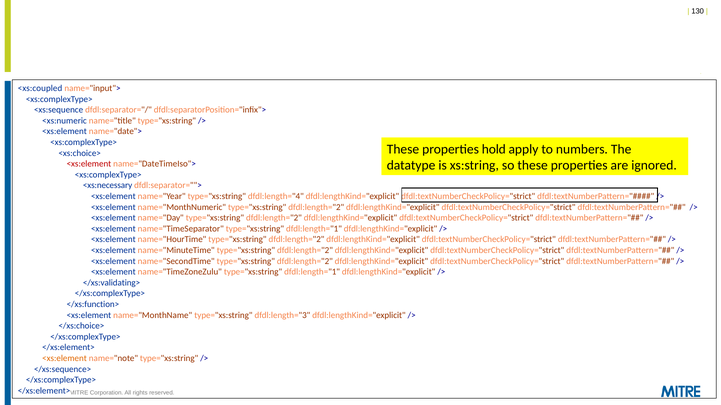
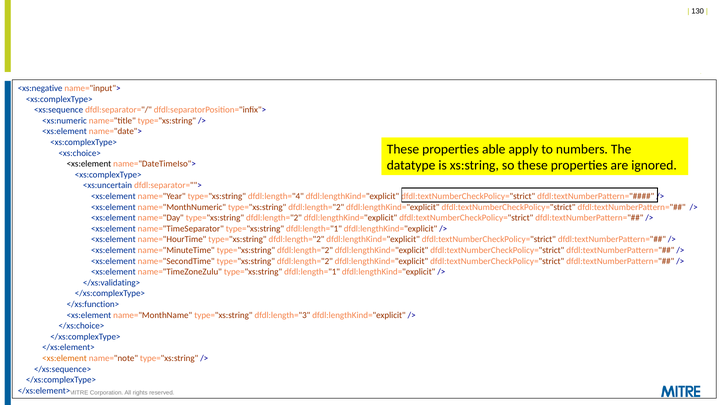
<xs:coupled: <xs:coupled -> <xs:negative (40, 88)
hold: hold -> able (494, 149)
<xs:element colour: red -> black (89, 164)
<xs:necessary: <xs:necessary -> <xs:uncertain (108, 186)
